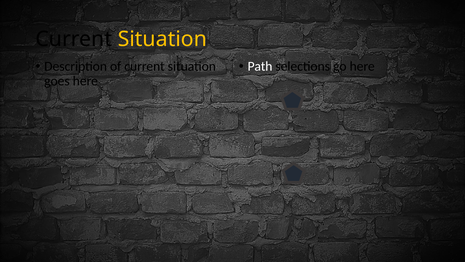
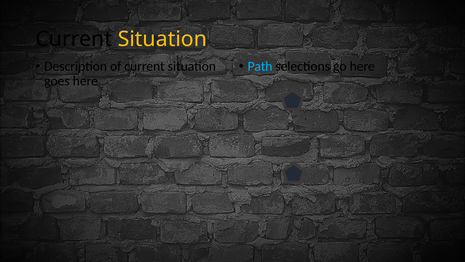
Path colour: white -> light blue (260, 66)
